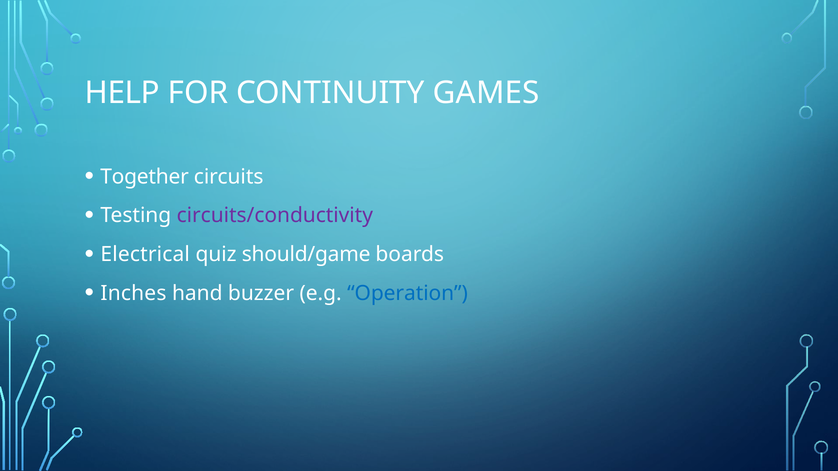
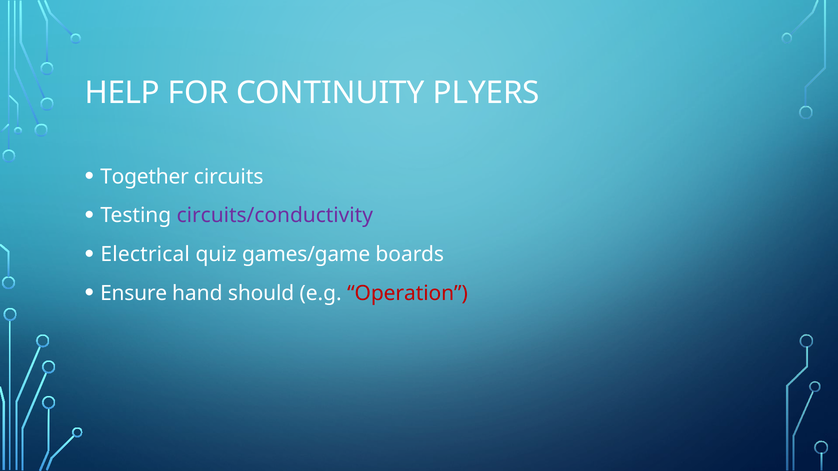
GAMES: GAMES -> PLYERS (486, 93)
should/game: should/game -> games/game (306, 255)
Inches: Inches -> Ensure (134, 294)
buzzer: buzzer -> should (261, 294)
Operation colour: blue -> red (408, 294)
